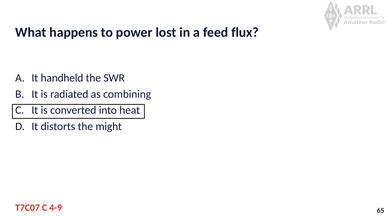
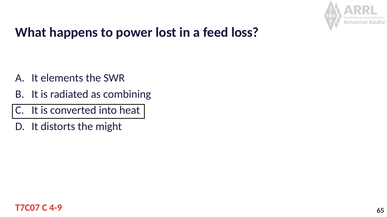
flux: flux -> loss (245, 33)
handheld: handheld -> elements (62, 78)
